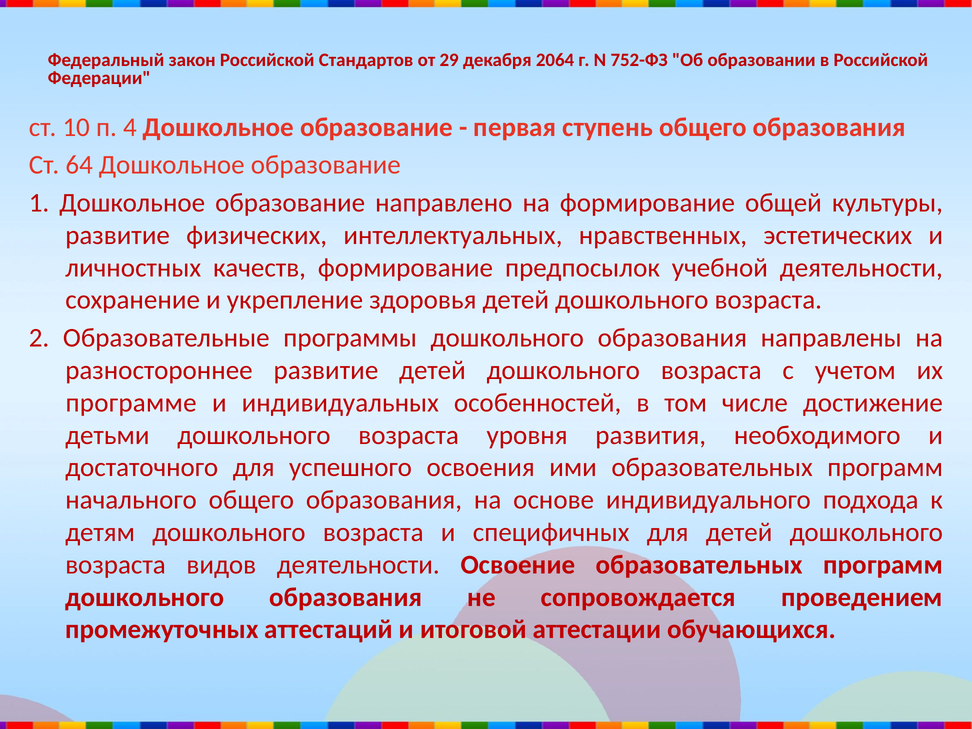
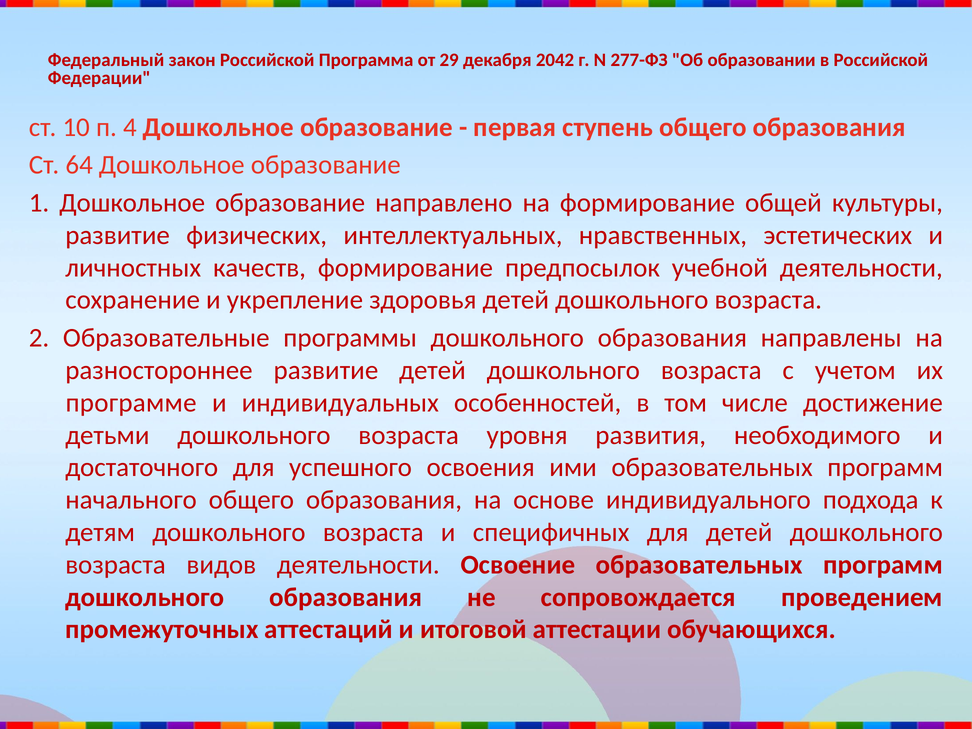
Стандартов: Стандартов -> Программа (366, 60)
2064: 2064 -> 2042 (555, 60)
752-ФЗ: 752-ФЗ -> 277-ФЗ (639, 60)
